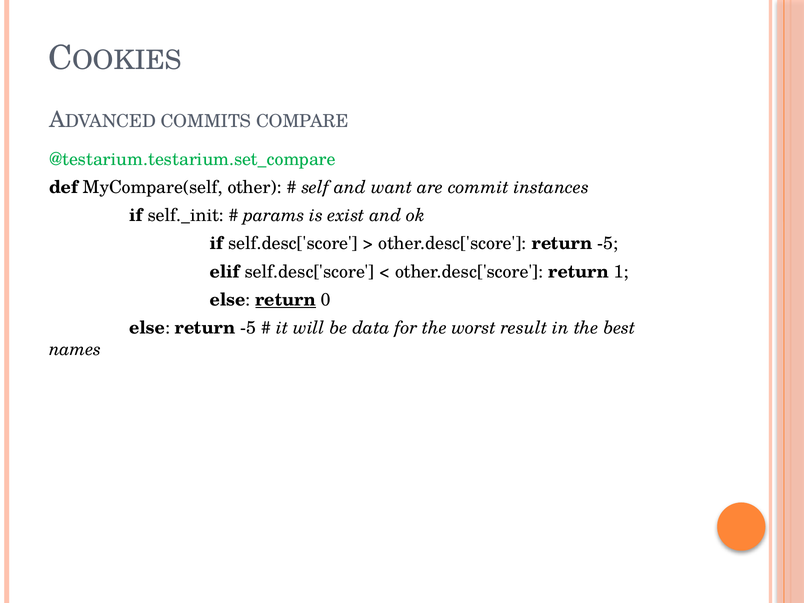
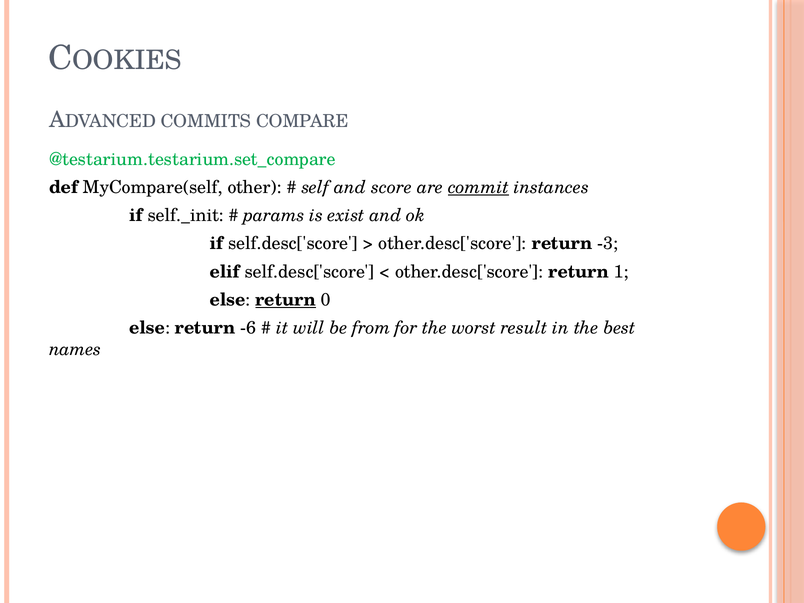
want: want -> score (392, 187)
commit underline: none -> present (478, 187)
other.desc['score return -5: -5 -> -3 (608, 244)
else return -5: -5 -> -6 (248, 328)
data: data -> from (371, 328)
